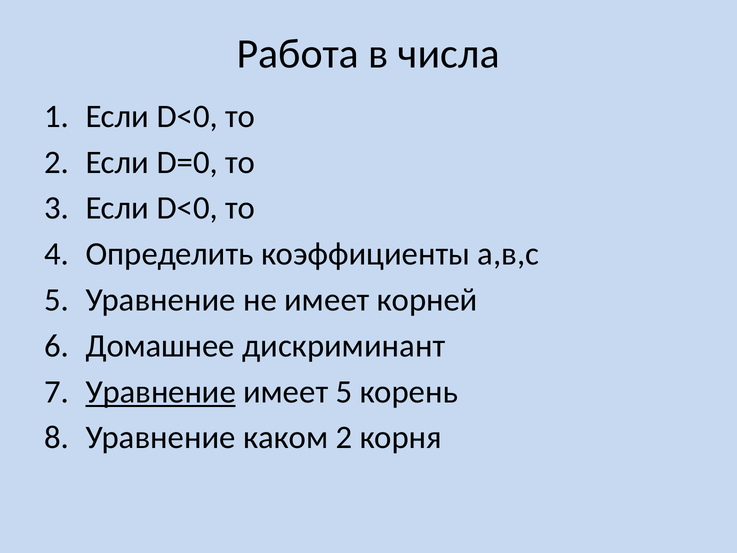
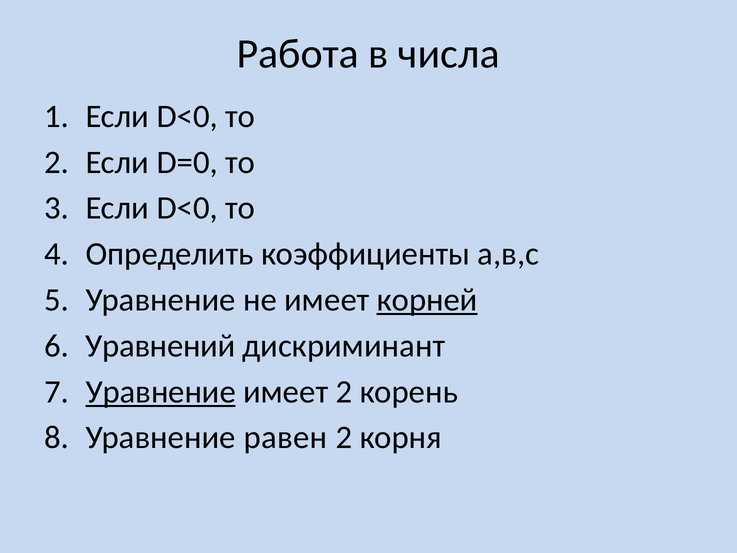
корней underline: none -> present (427, 300)
Домашнее: Домашнее -> Уравнений (160, 346)
имеет 5: 5 -> 2 (344, 392)
каком: каком -> равен (285, 437)
